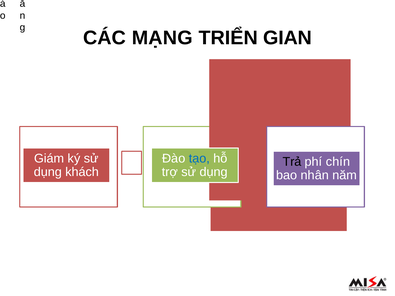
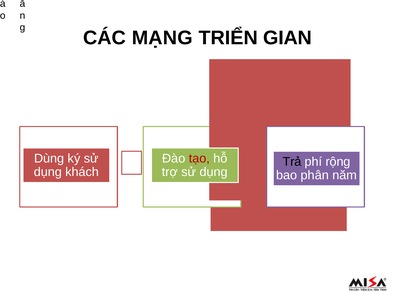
Giám: Giám -> Dùng (49, 158)
tạo colour: blue -> red (199, 158)
chín: chín -> rộng (338, 162)
nhân: nhân -> phân (315, 175)
